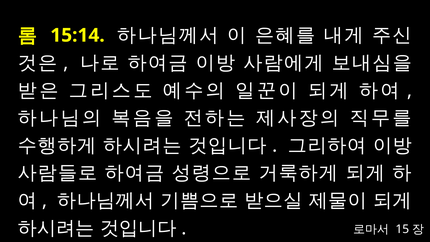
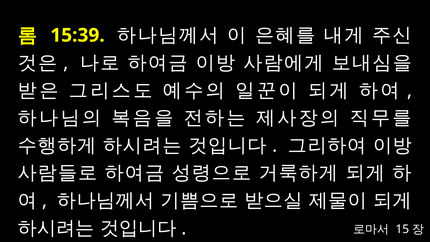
15:14: 15:14 -> 15:39 (77, 35)
